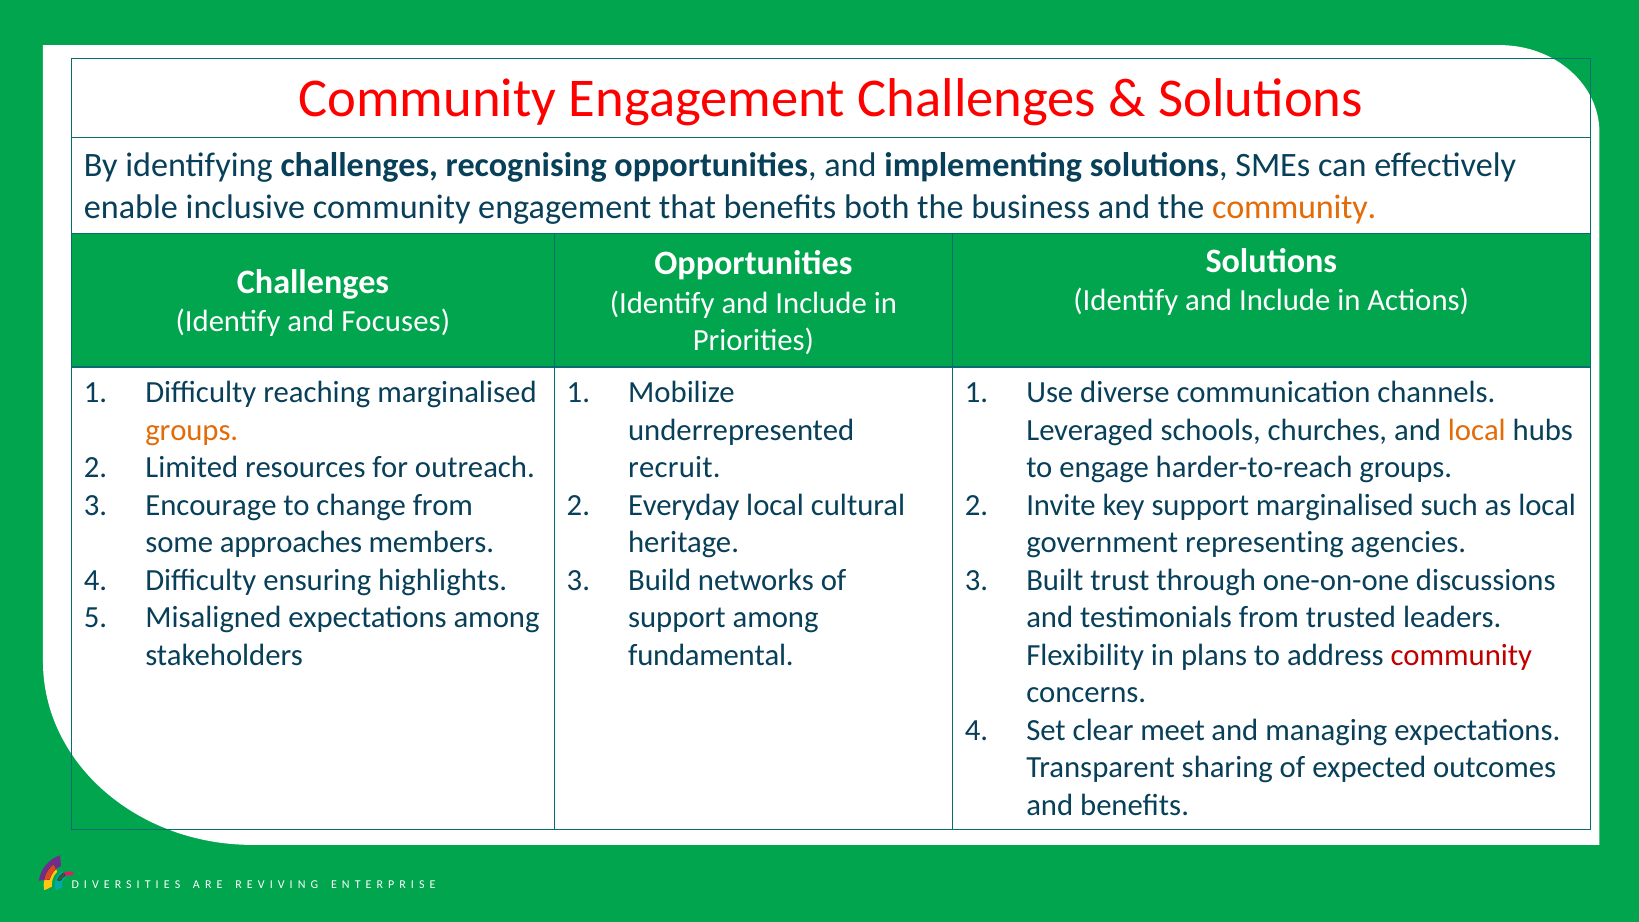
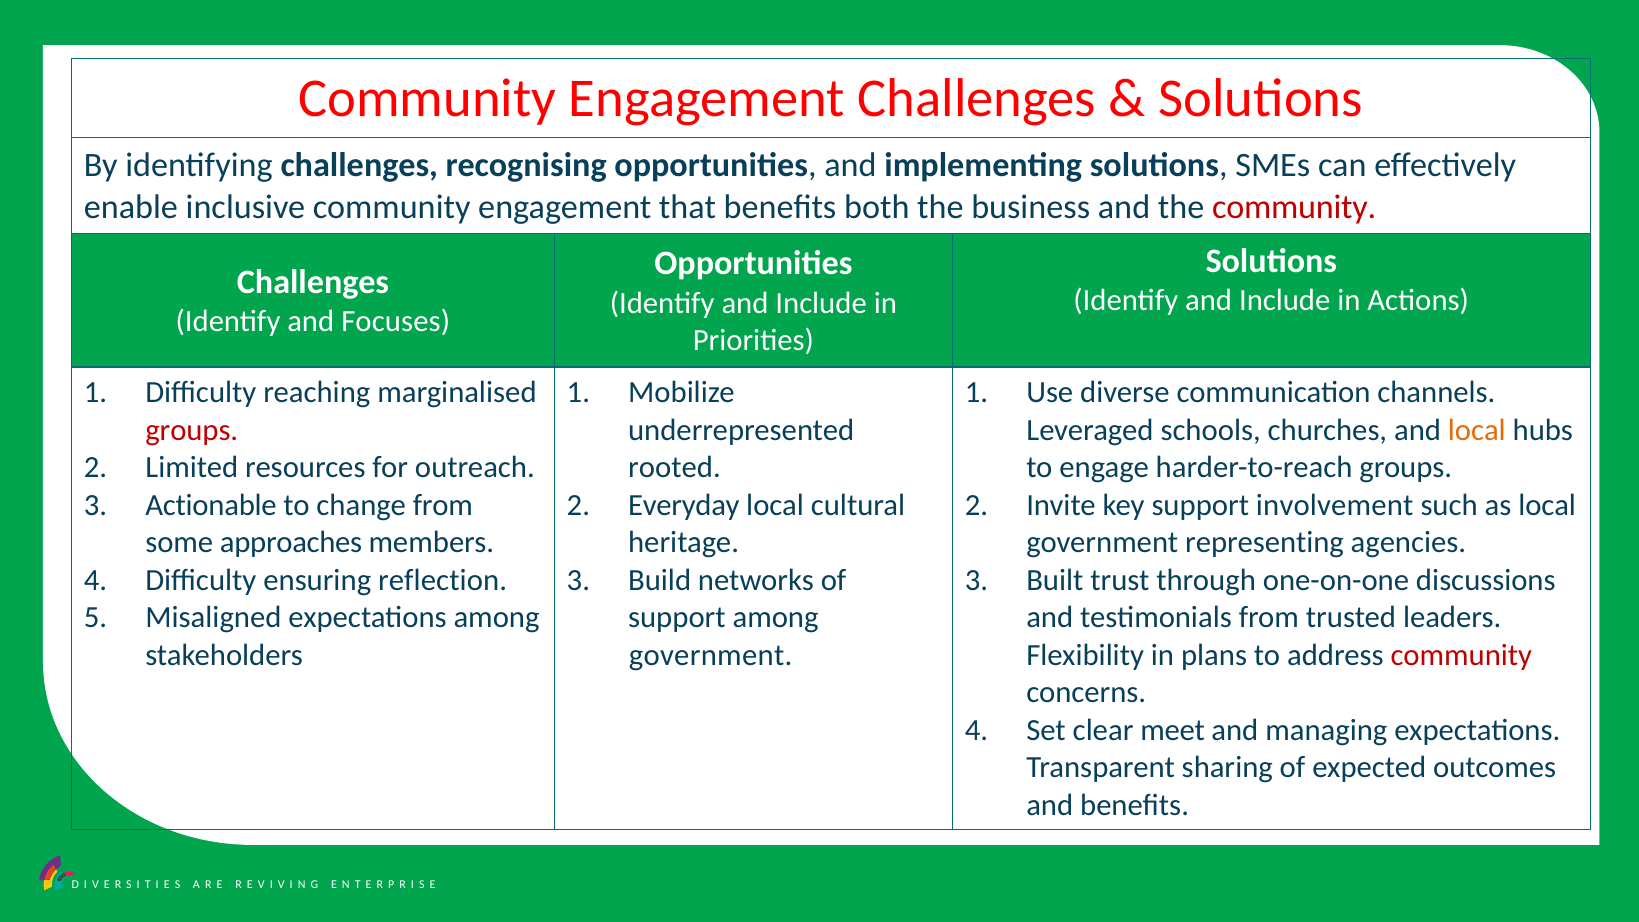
community colour: orange -> red (1294, 207)
groups colour: orange -> red (192, 430)
recruit: recruit -> rooted (675, 467)
Encourage: Encourage -> Actionable (211, 505)
support marginalised: marginalised -> involvement (1335, 505)
highlights: highlights -> reflection (443, 580)
fundamental: fundamental -> government (711, 655)
